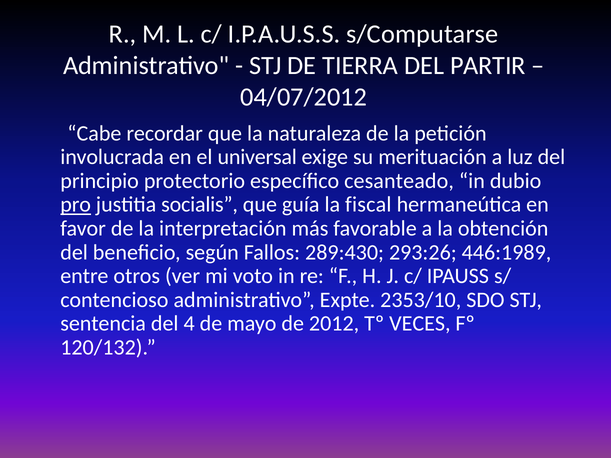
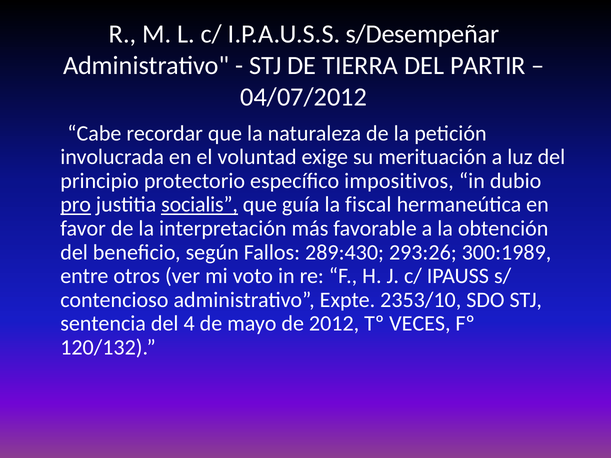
s/Computarse: s/Computarse -> s/Desempeñar (423, 34)
universal: universal -> voluntad (257, 157)
cesanteado: cesanteado -> impositivos (399, 181)
socialis underline: none -> present (200, 205)
446:1989: 446:1989 -> 300:1989 (506, 252)
